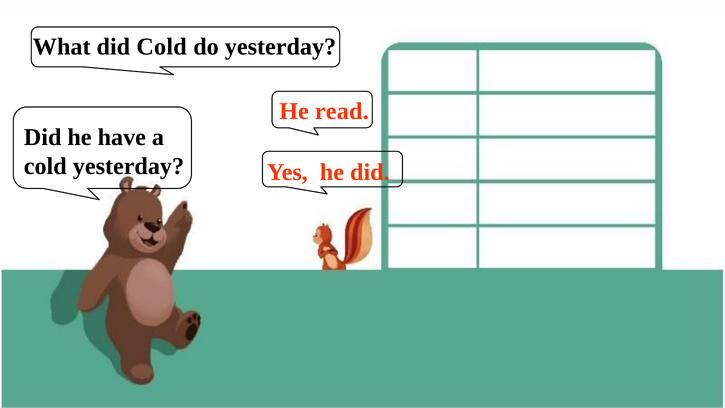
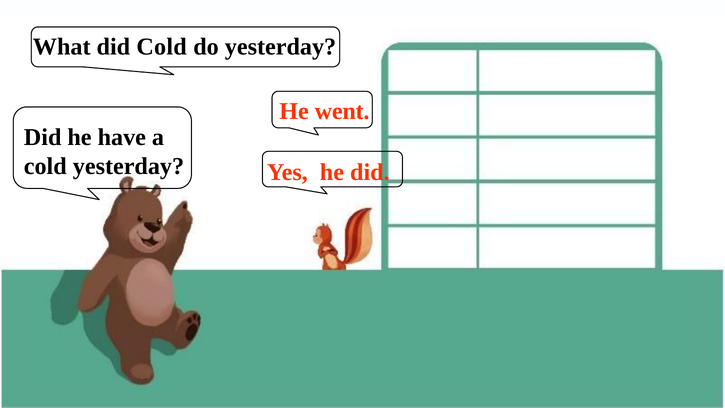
read: read -> went (342, 111)
